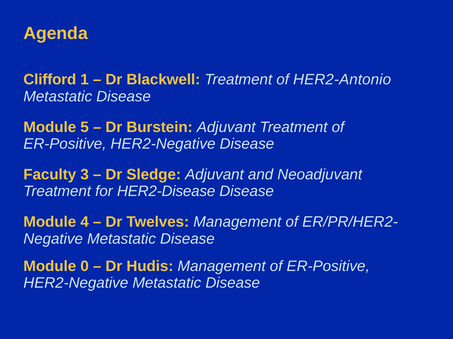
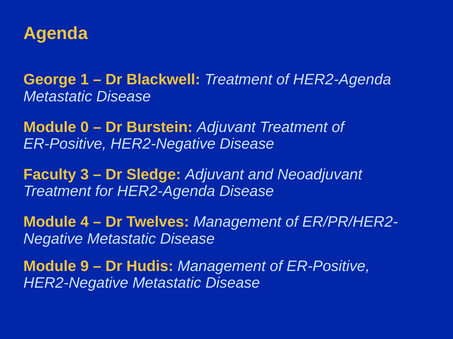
Clifford: Clifford -> George (50, 80)
of HER2-Antonio: HER2-Antonio -> HER2-Agenda (342, 80)
5: 5 -> 0 (85, 127)
for HER2-Disease: HER2-Disease -> HER2-Agenda (166, 192)
0: 0 -> 9 (85, 267)
